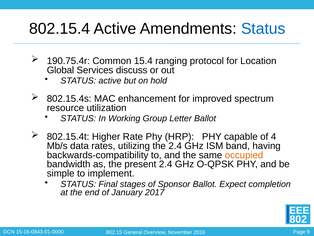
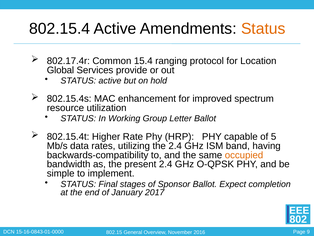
Status colour: blue -> orange (263, 29)
190.75.4r: 190.75.4r -> 802.17.4r (68, 61)
discuss: discuss -> provide (132, 70)
4: 4 -> 5 (274, 136)
